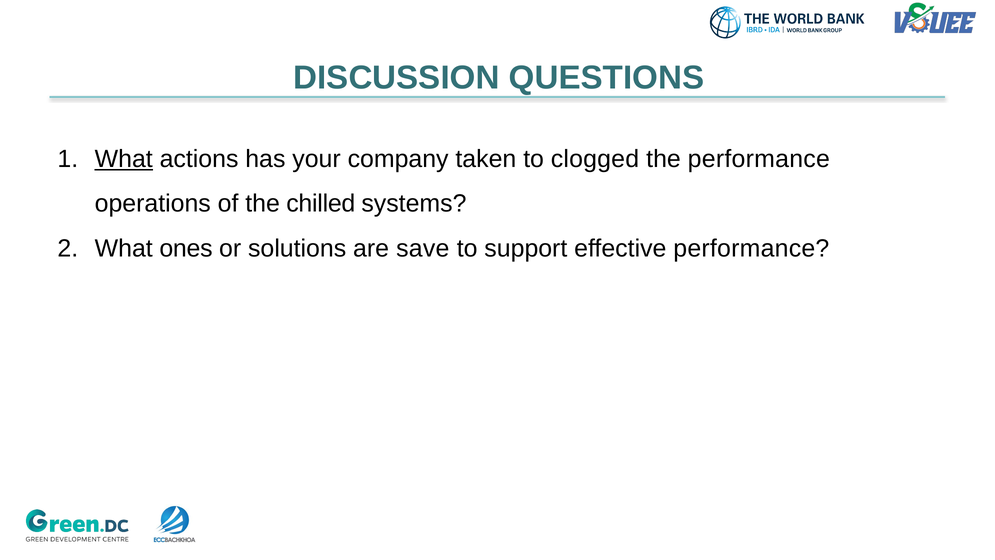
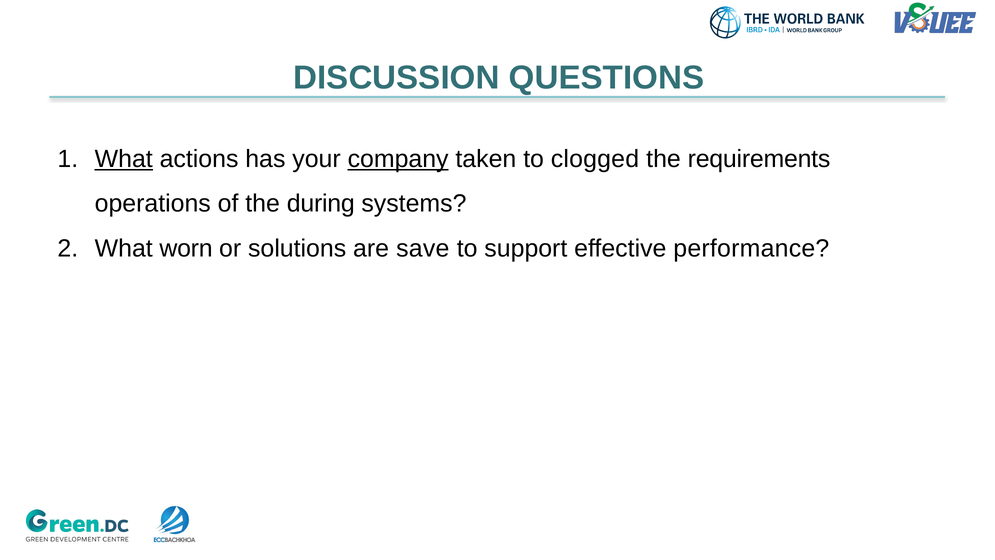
company underline: none -> present (398, 159)
the performance: performance -> requirements (759, 159)
chilled: chilled -> during (321, 204)
ones: ones -> worn (186, 248)
